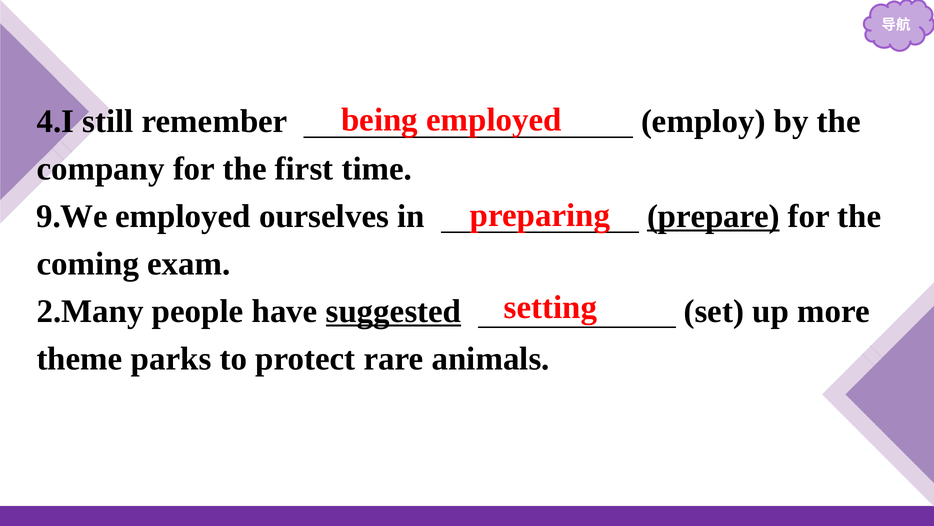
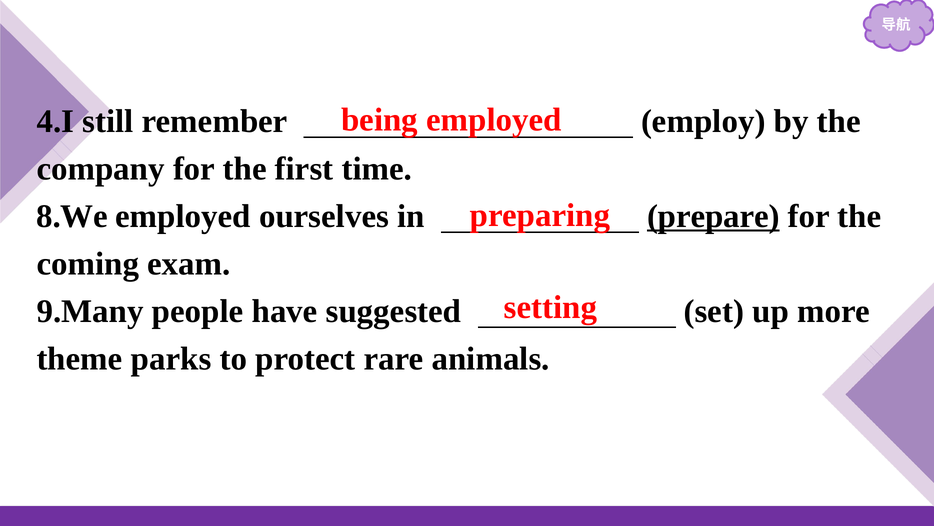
9.We: 9.We -> 8.We (72, 216)
2.Many: 2.Many -> 9.Many (90, 311)
suggested underline: present -> none (394, 311)
